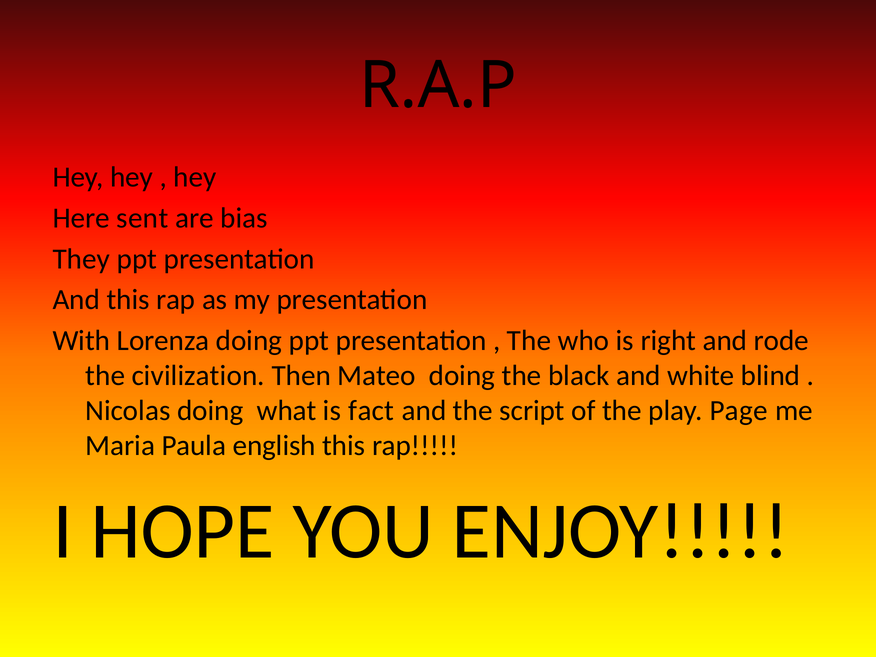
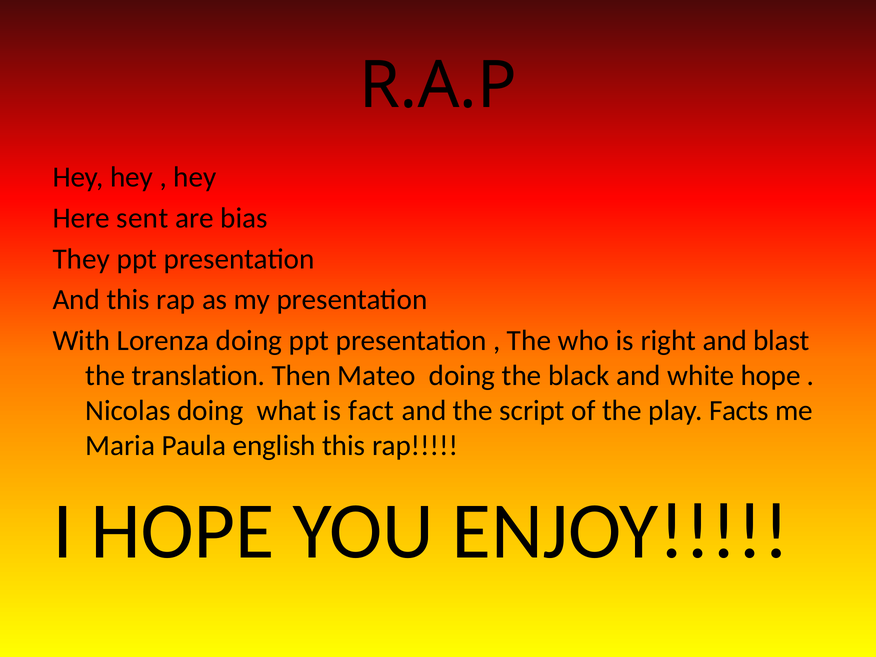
rode: rode -> blast (781, 341)
civilization: civilization -> translation (198, 376)
white blind: blind -> hope (771, 376)
Page: Page -> Facts (739, 411)
